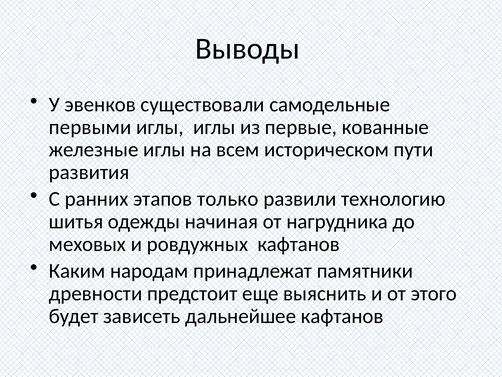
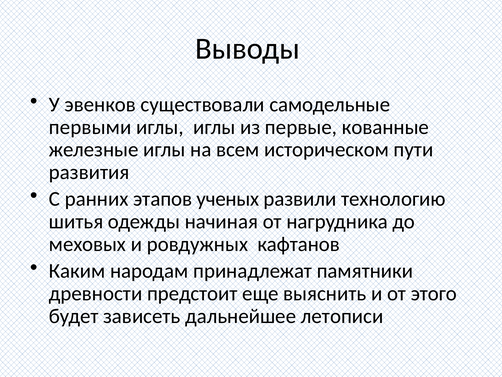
только: только -> ученых (228, 199)
дальнейшее кафтанов: кафтанов -> летописи (342, 316)
